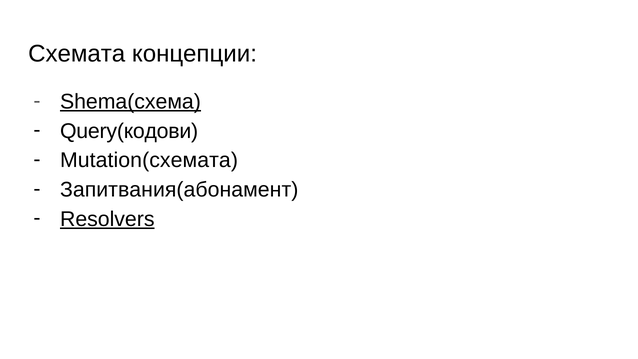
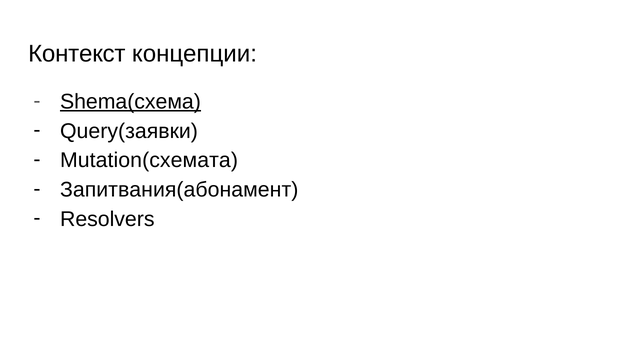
Схемата: Схемата -> Контекст (77, 54)
Query(кодови: Query(кодови -> Query(заявки (129, 131)
Resolvers underline: present -> none (107, 219)
